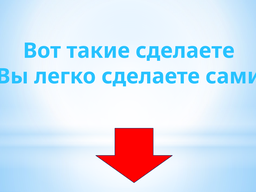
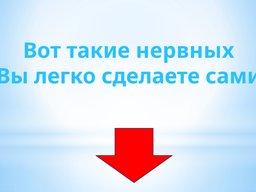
такие сделаете: сделаете -> нервных (185, 51)
